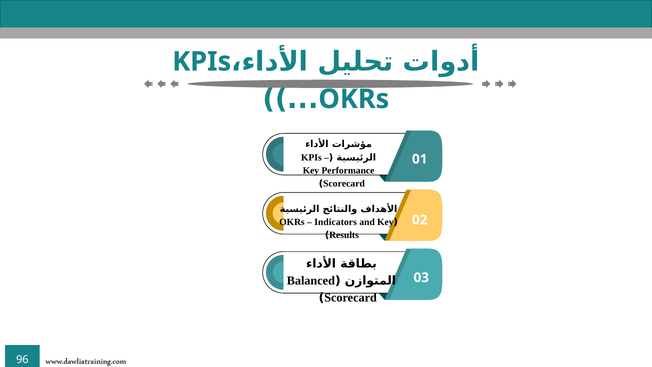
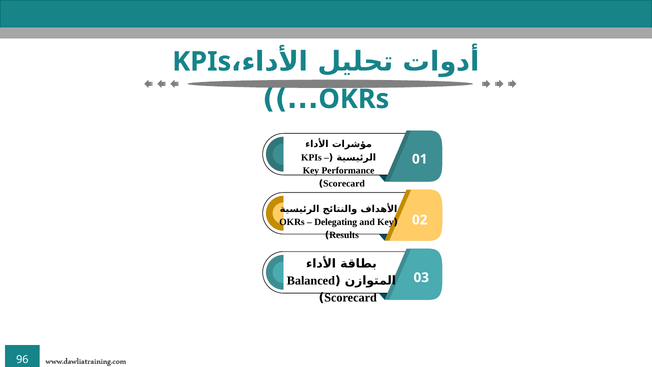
Indicators: Indicators -> Delegating (336, 222)
